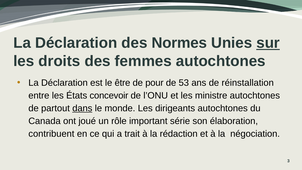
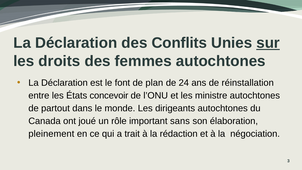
Normes: Normes -> Conflits (179, 43)
être: être -> font (122, 83)
pour: pour -> plan (154, 83)
53: 53 -> 24 (184, 83)
dans underline: present -> none (82, 108)
série: série -> sans (180, 121)
contribuent: contribuent -> pleinement (51, 134)
